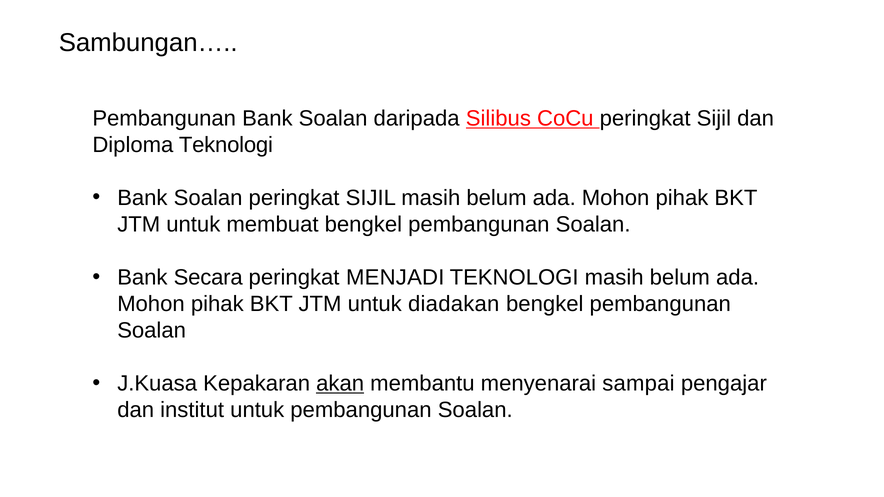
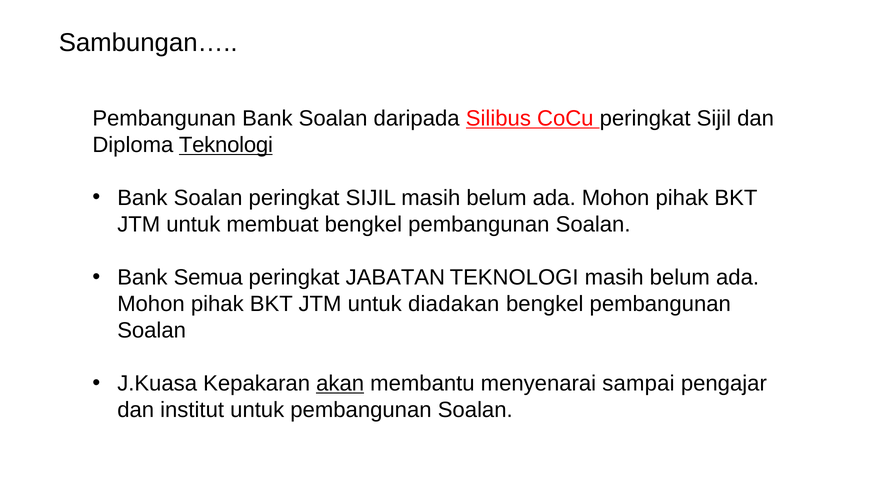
Teknologi underline: none -> present (226, 145)
Secara: Secara -> Semua (208, 278)
MENJADI: MENJADI -> JABATAN (395, 278)
